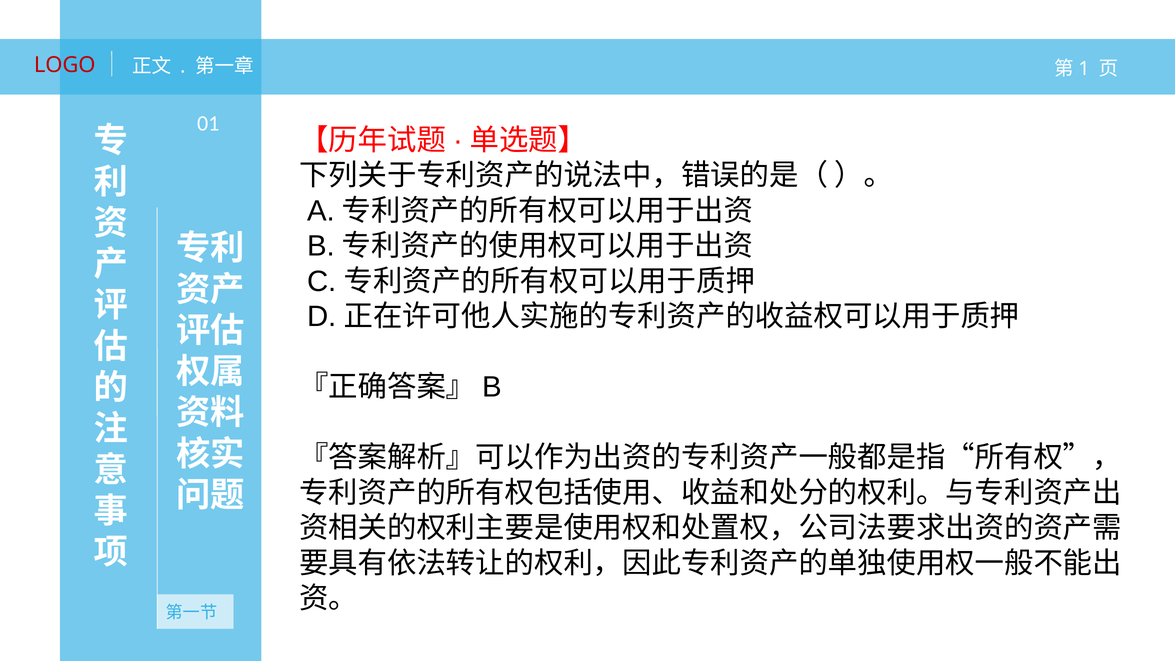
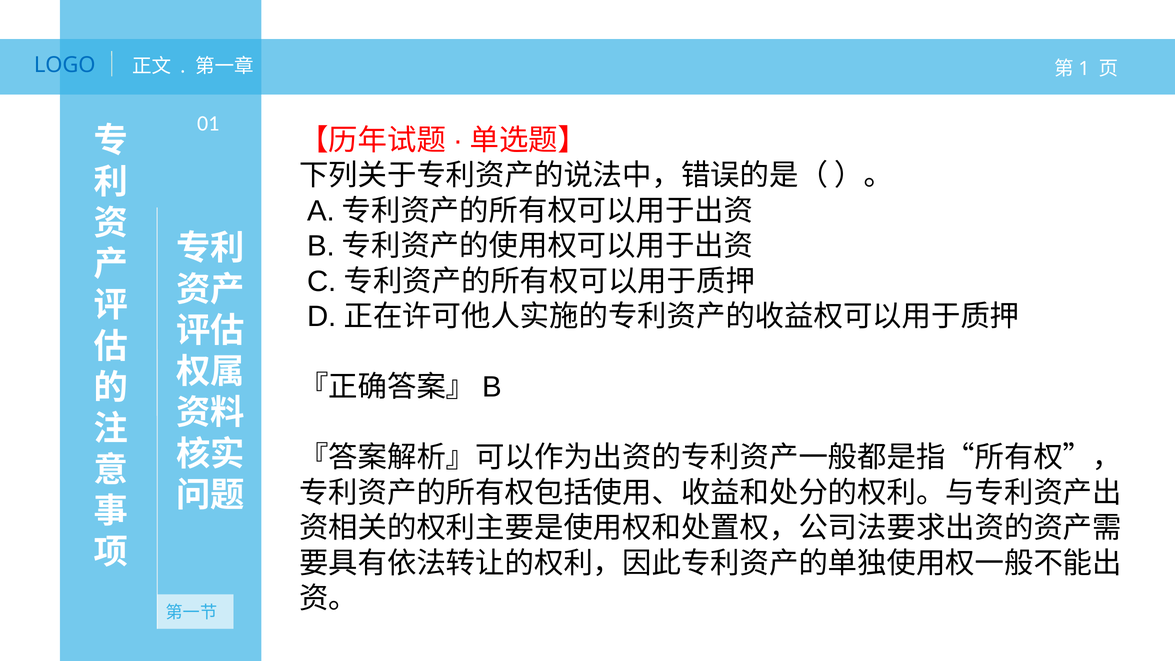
LOGO colour: red -> blue (65, 65)
